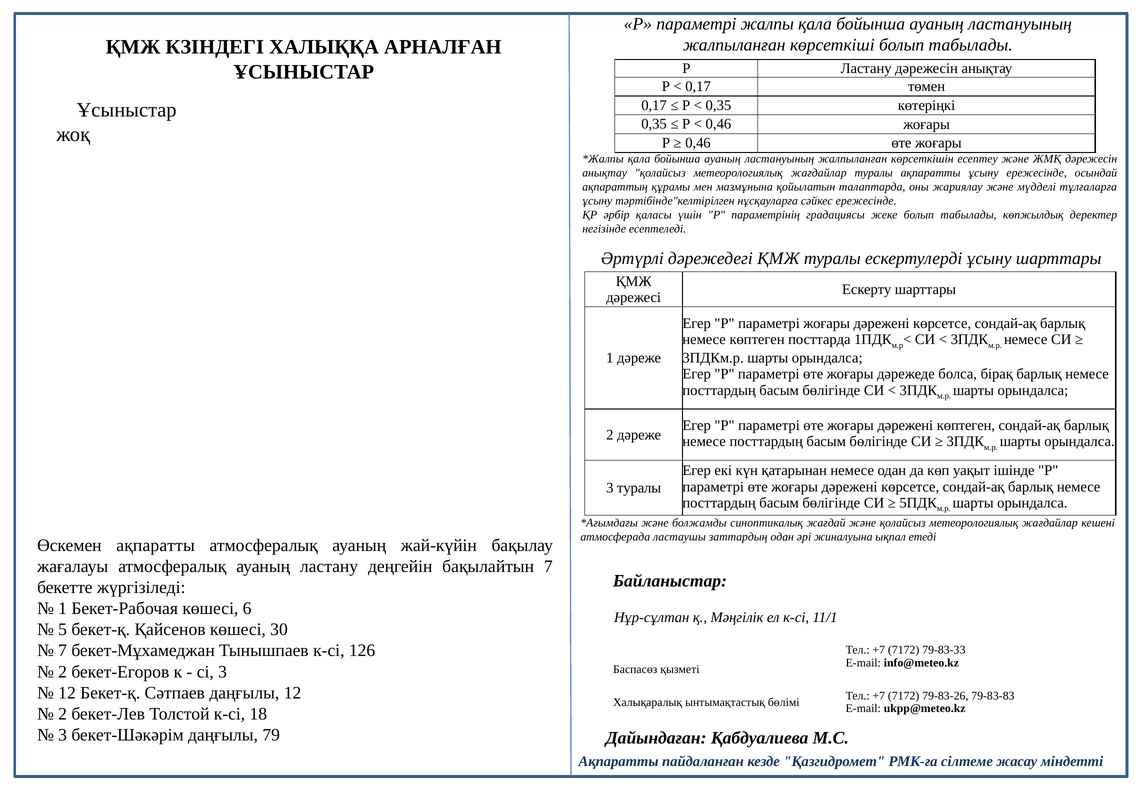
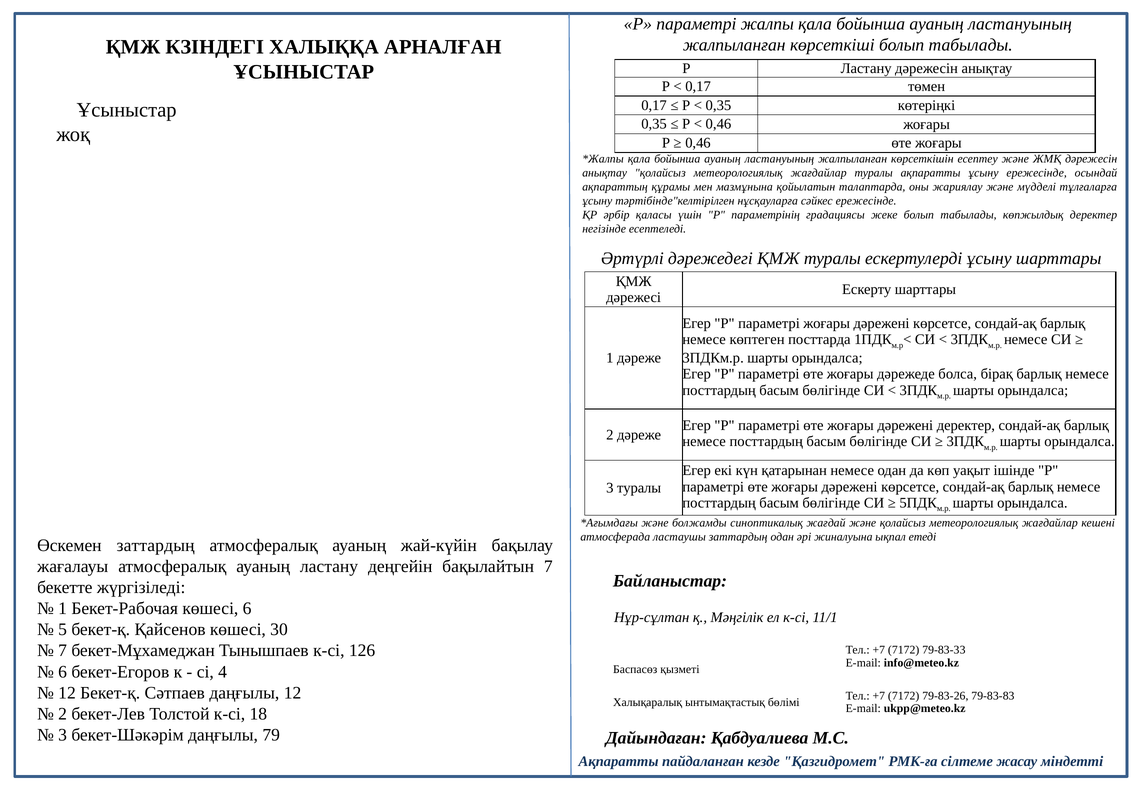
дәрежені көптеген: көптеген -> деректер (966, 426)
Өскемен ақпаратты: ақпаратты -> заттардың (156, 546)
2: 2 -> 6 (63, 672)
сі 3: 3 -> 4 (223, 672)
